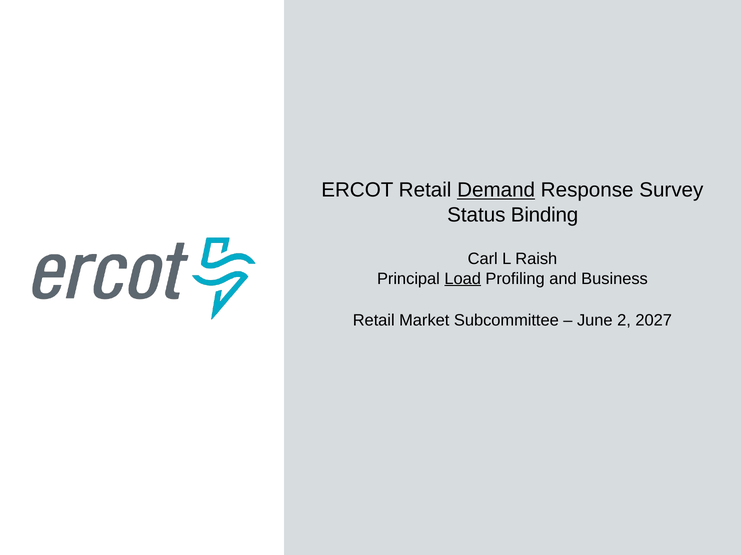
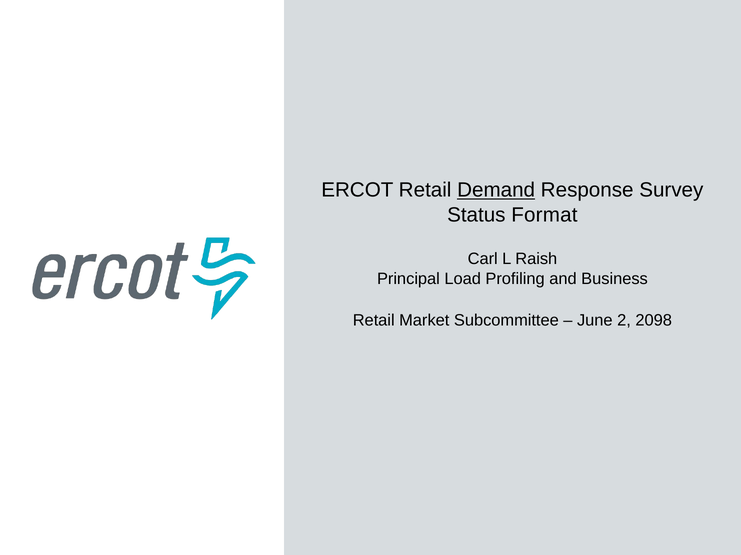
Binding: Binding -> Format (544, 215)
Load underline: present -> none (463, 279)
2027: 2027 -> 2098 (654, 321)
